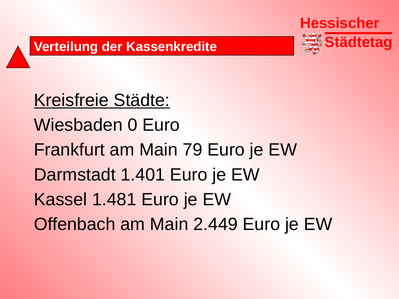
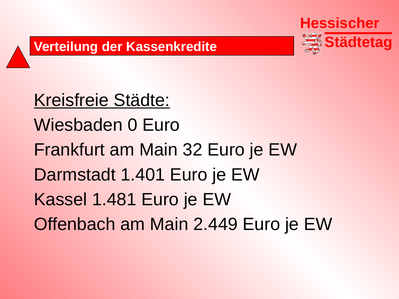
79: 79 -> 32 (193, 150)
